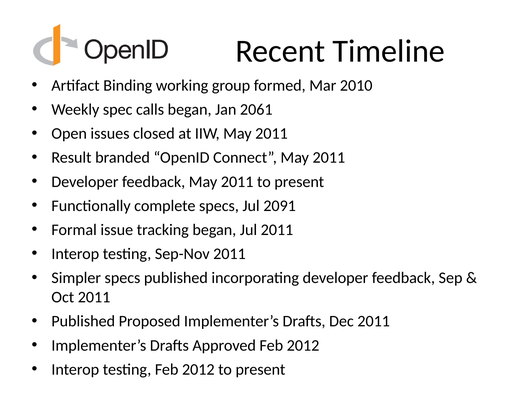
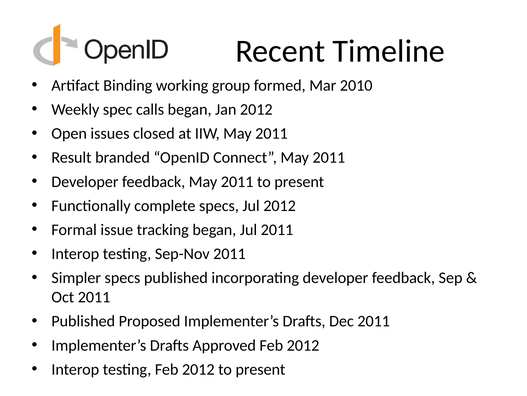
Jan 2061: 2061 -> 2012 (256, 109)
Jul 2091: 2091 -> 2012 (280, 205)
